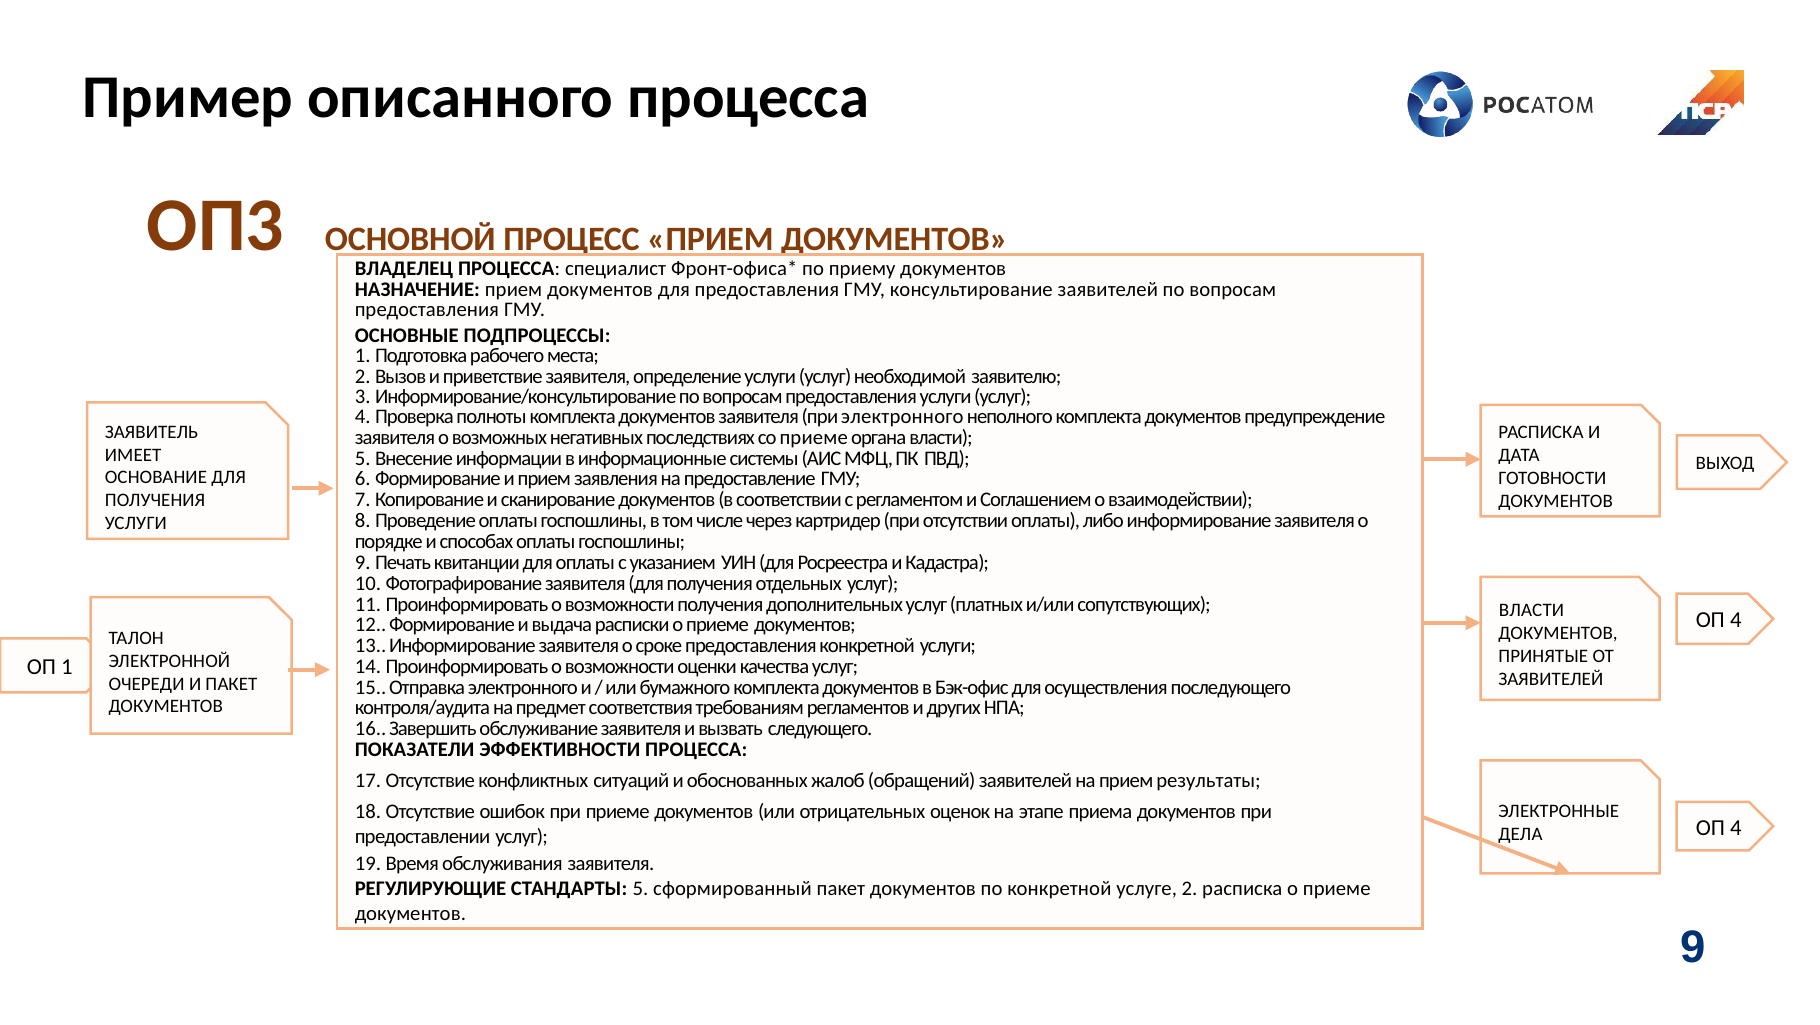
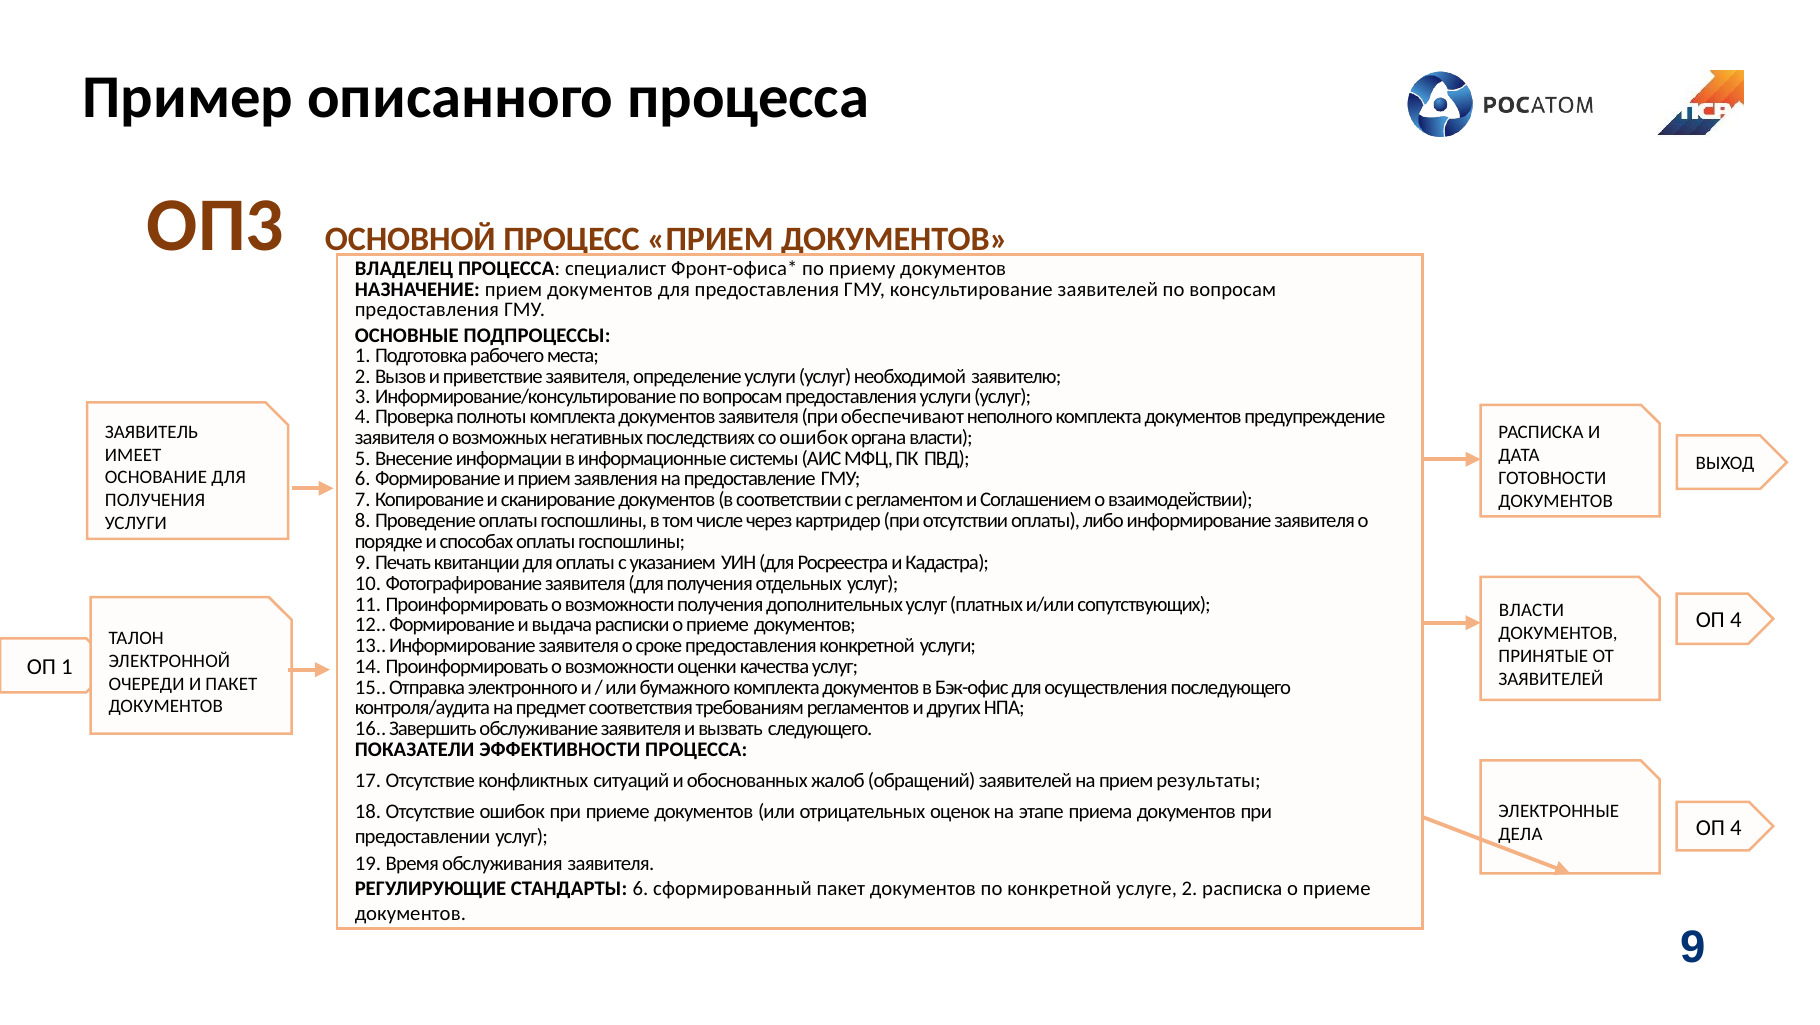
при электронного: электронного -> обеспечивают (902, 417)
со приеме: приеме -> ошибок (814, 437)
СТАНДАРТЫ 5: 5 -> 6 (641, 888)
